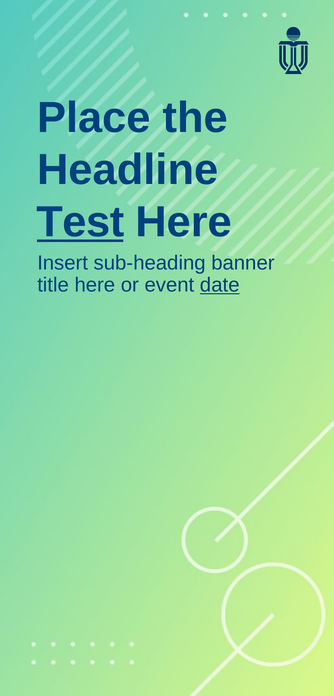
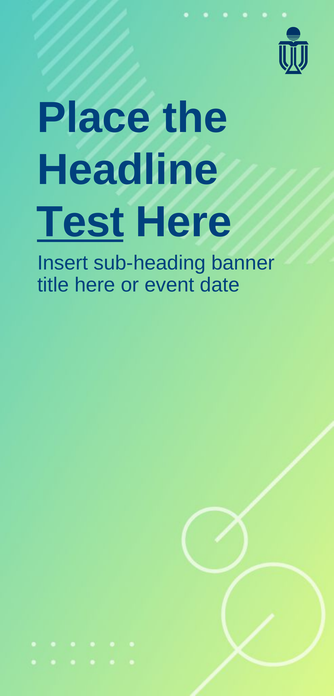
date underline: present -> none (220, 285)
